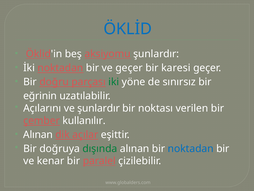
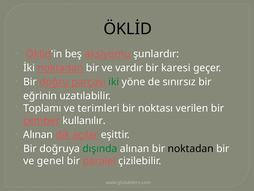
ÖKLİD colour: blue -> black (128, 29)
ve geçer: geçer -> vardır (129, 68)
Açılarını: Açılarını -> Toplamı (42, 108)
ve şunlardır: şunlardır -> terimleri (98, 108)
noktadan colour: blue -> black (191, 148)
kenar: kenar -> genel (51, 161)
